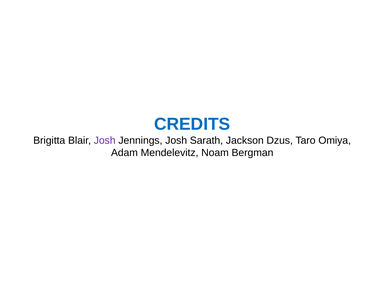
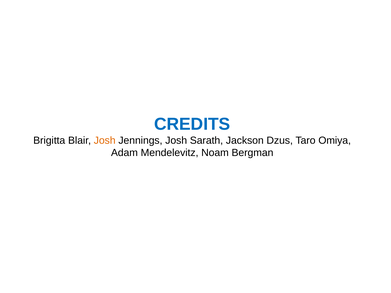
Josh colour: purple -> orange (105, 140)
